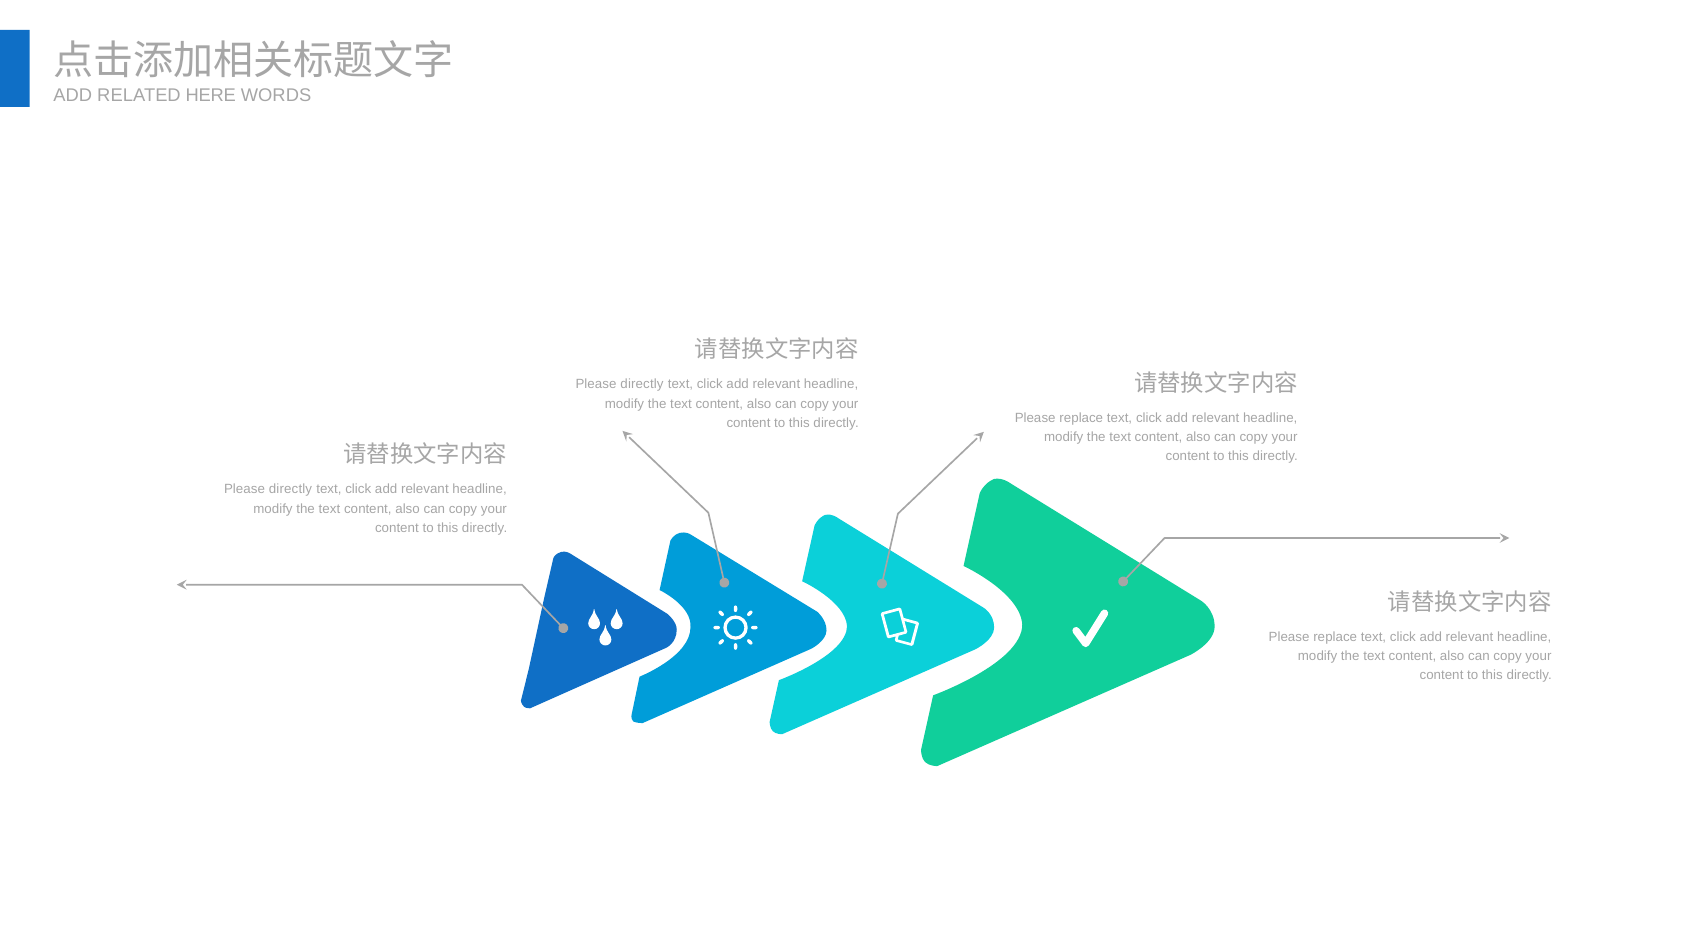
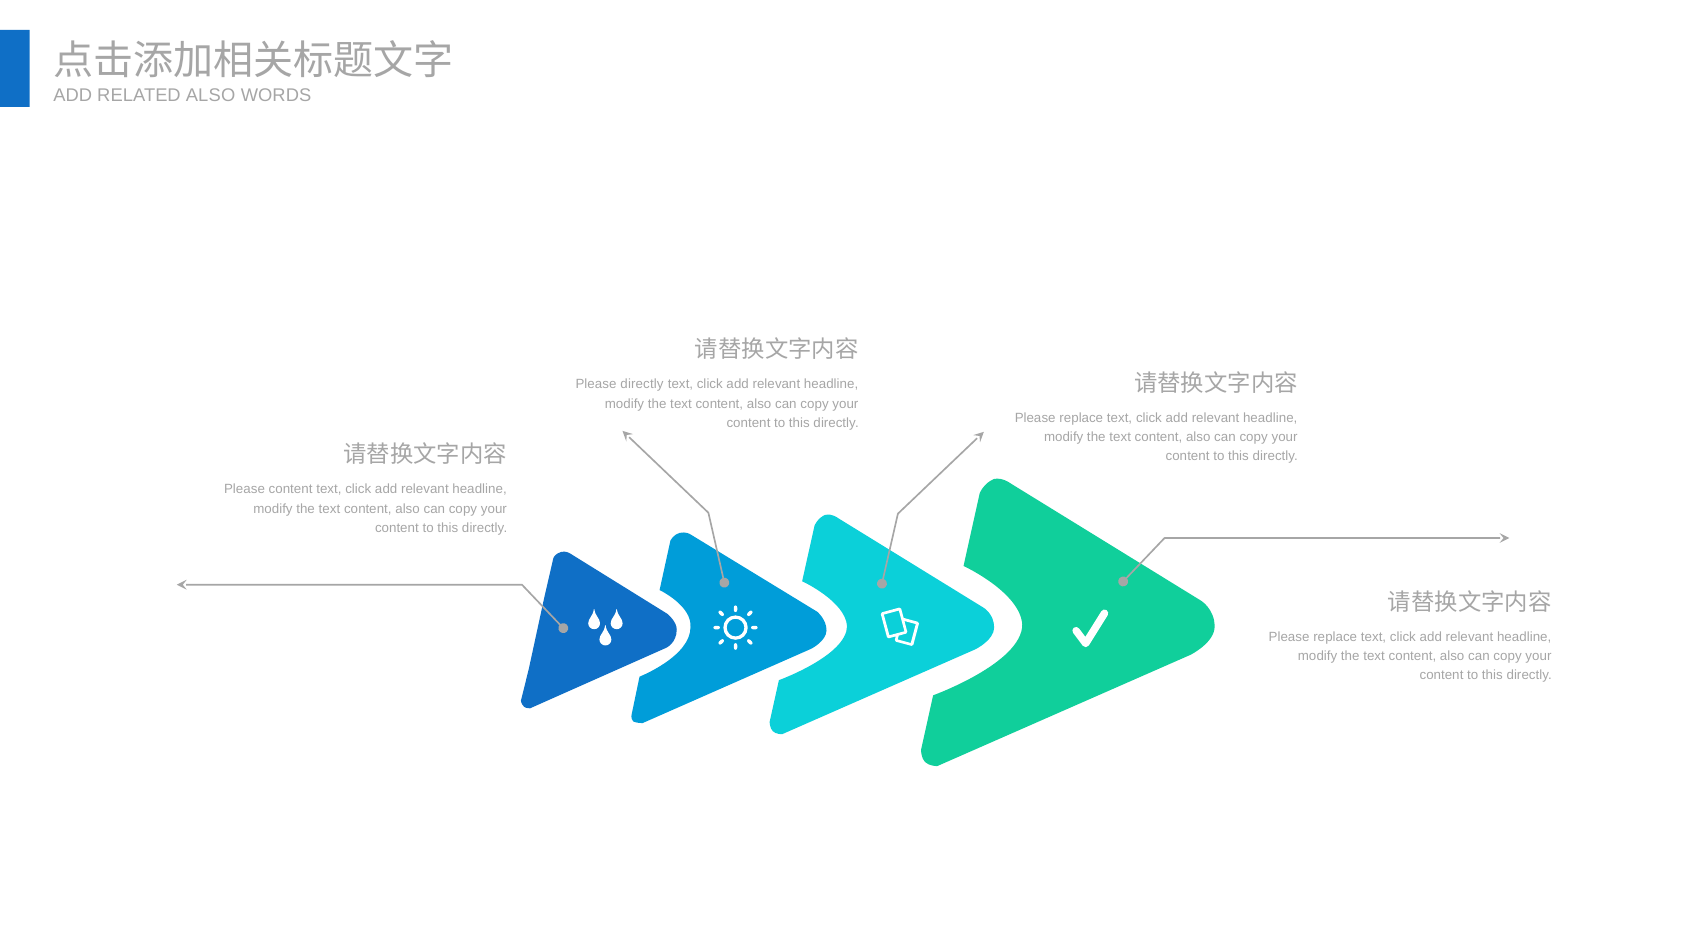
RELATED HERE: HERE -> ALSO (211, 96)
directly: directly -> content (291, 490)
